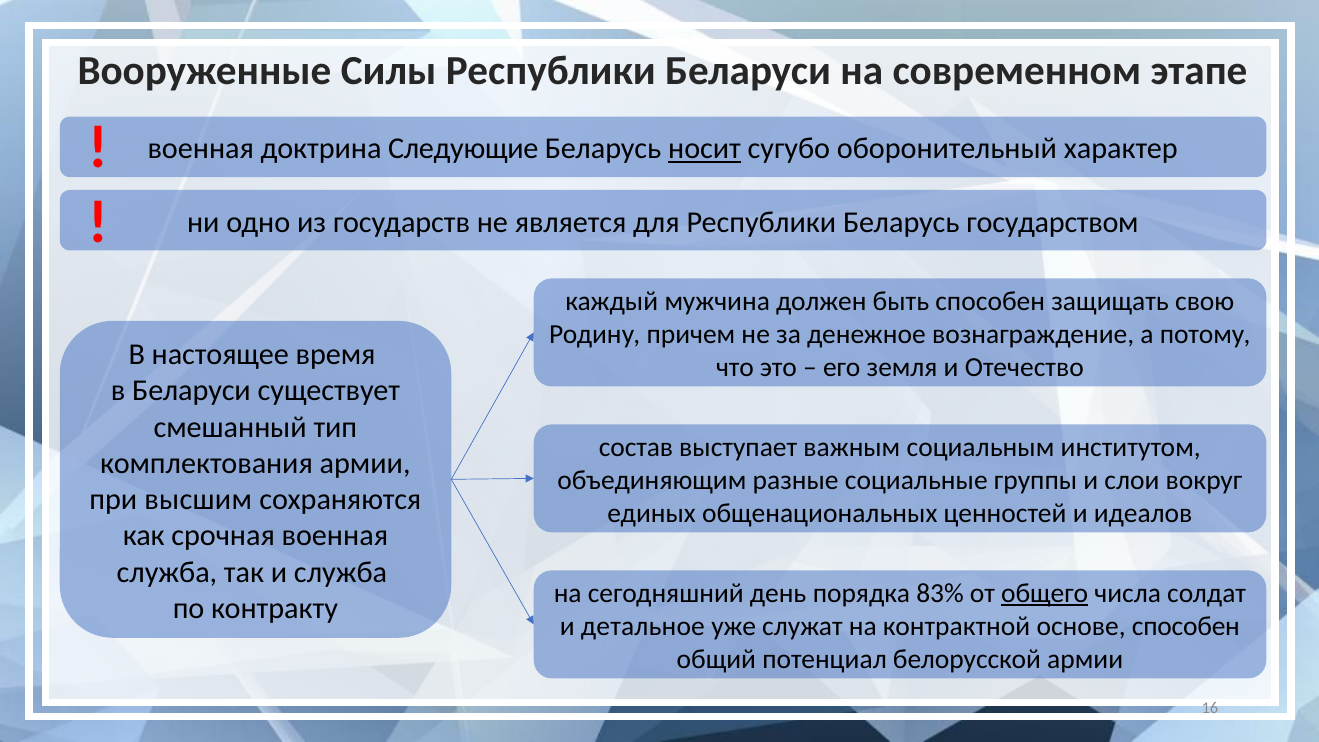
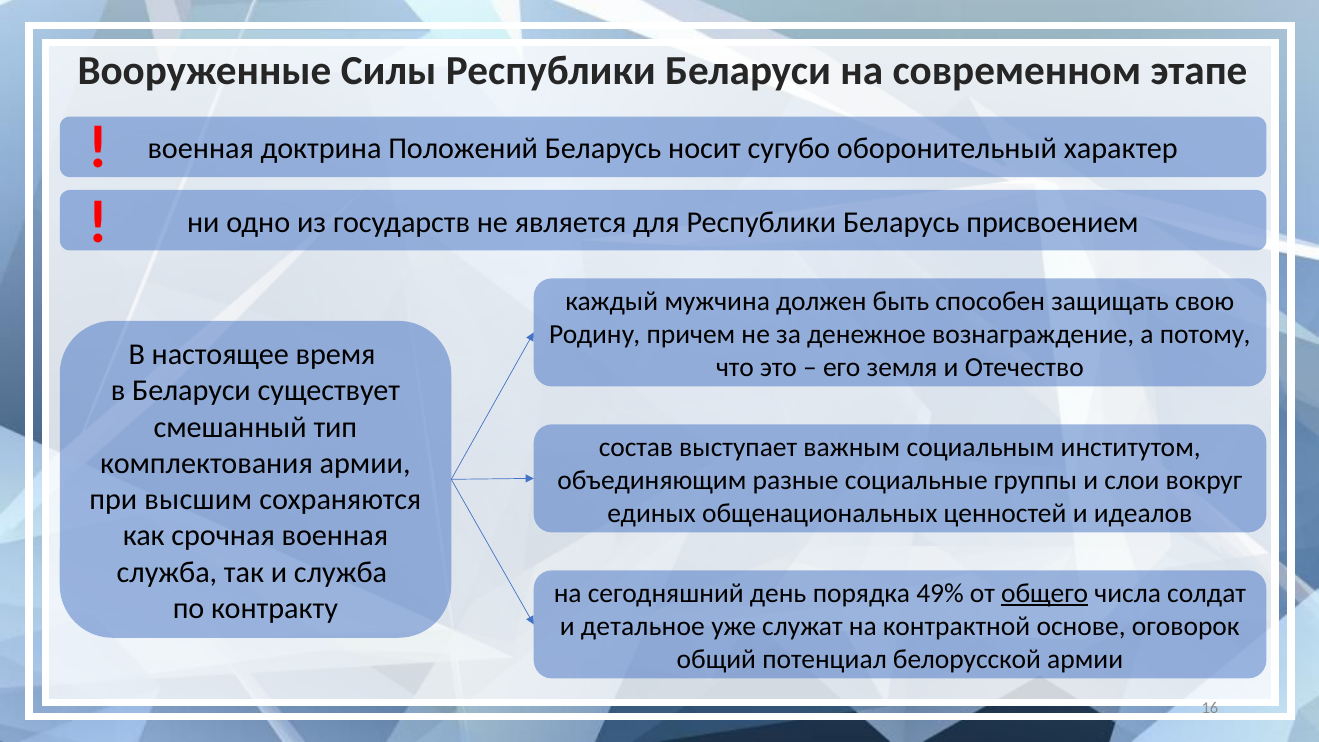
Следующие: Следующие -> Положений (463, 149)
носит underline: present -> none (705, 149)
государством: государством -> присвоением (1053, 222)
83%: 83% -> 49% (940, 593)
основе способен: способен -> оговорок (1186, 626)
